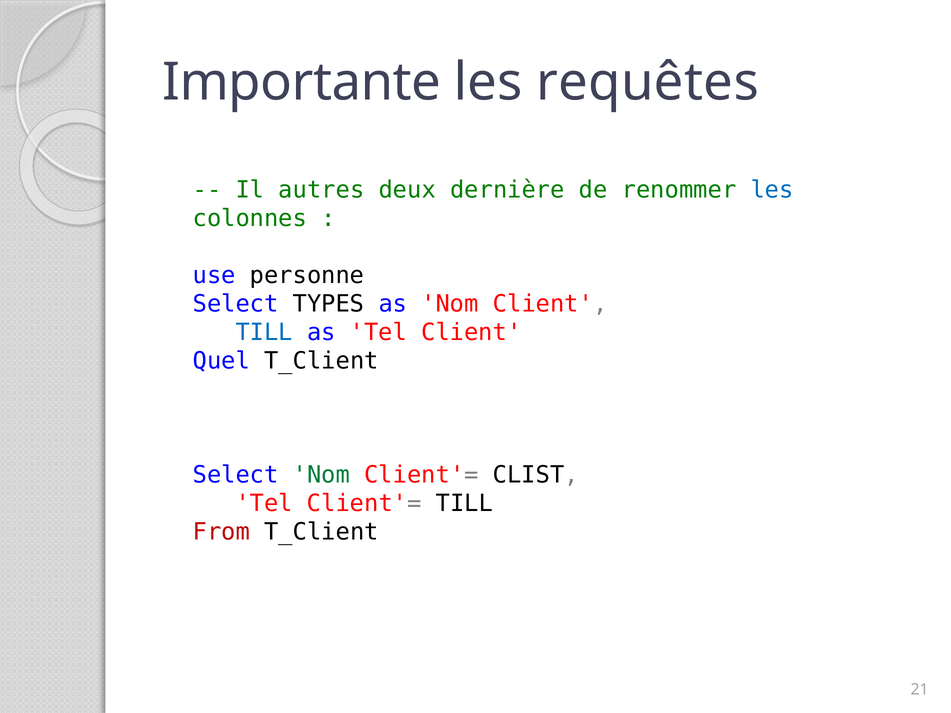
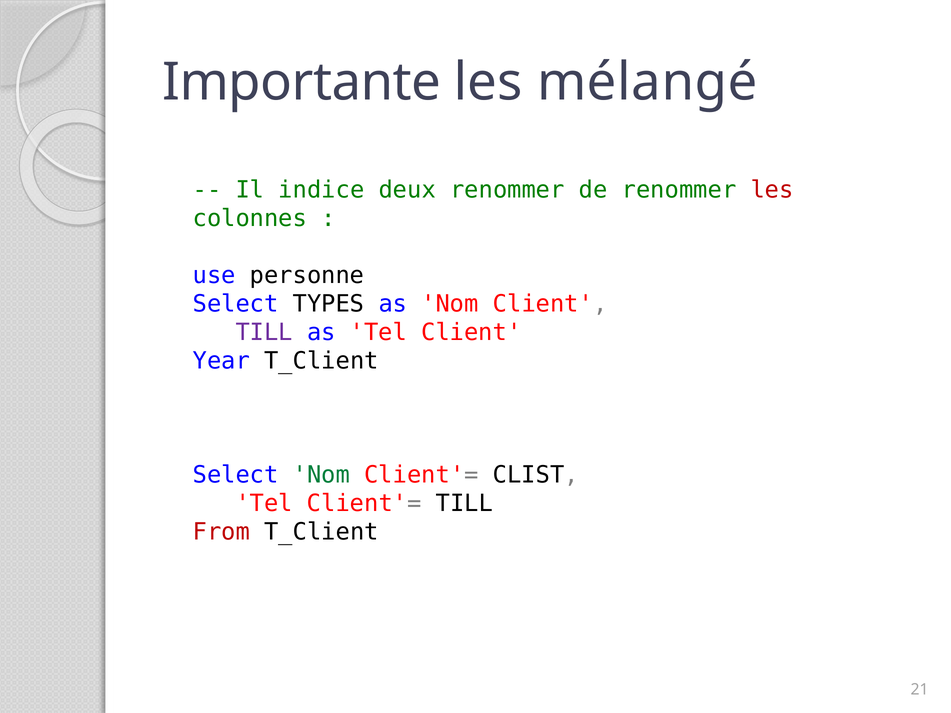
requêtes: requêtes -> mélangé (647, 82)
autres: autres -> indice (321, 190)
deux dernière: dernière -> renommer (507, 190)
les colour: blue -> red (772, 190)
TILL colour: blue -> purple (264, 333)
Quel: Quel -> Year (221, 361)
